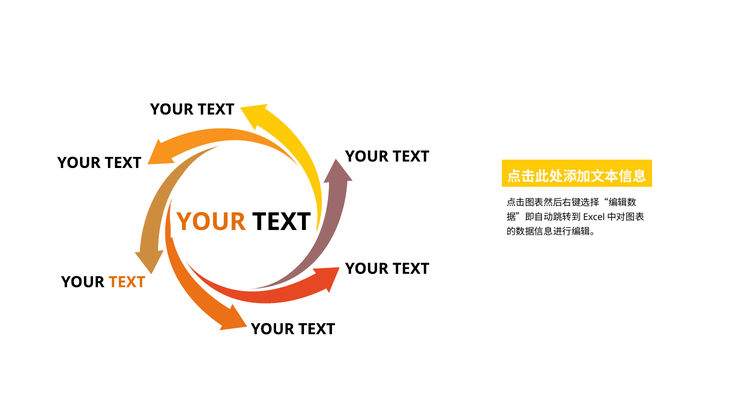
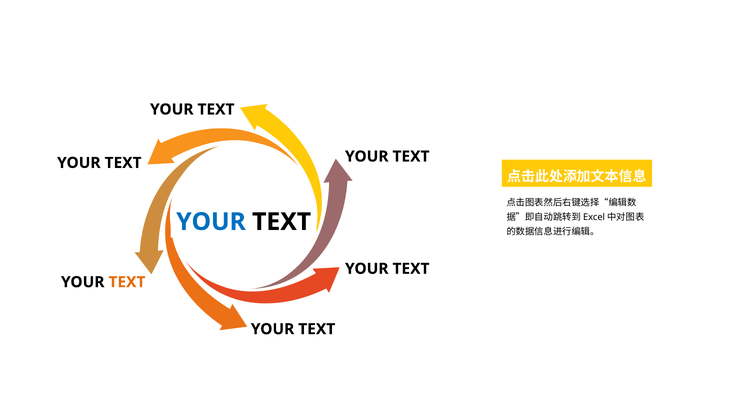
YOUR colour: orange -> blue (211, 222)
